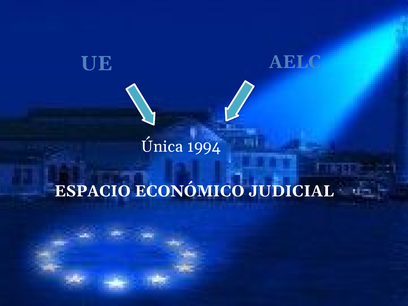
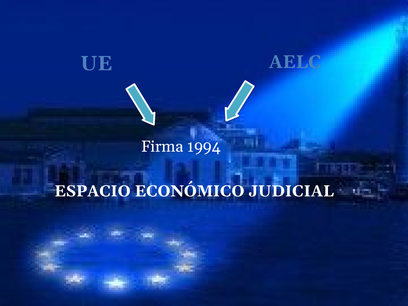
Única: Única -> Firma (162, 146)
